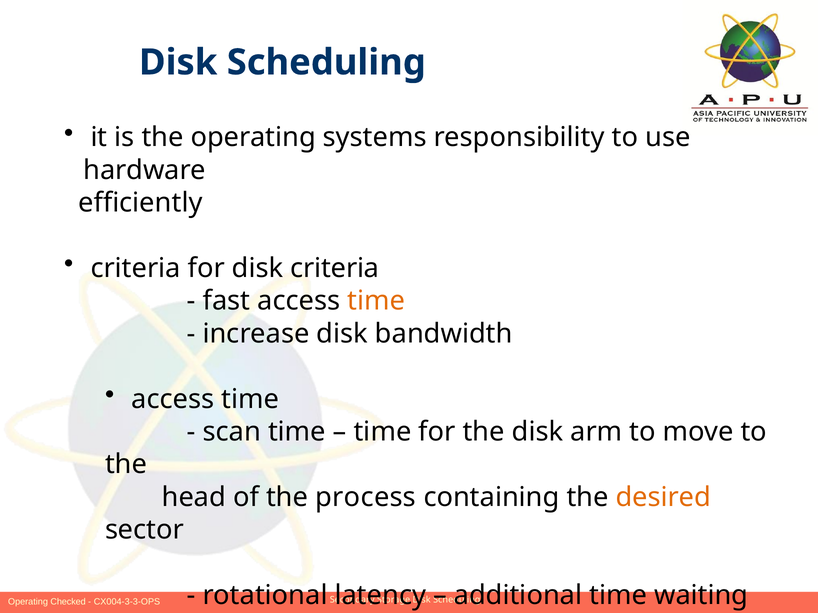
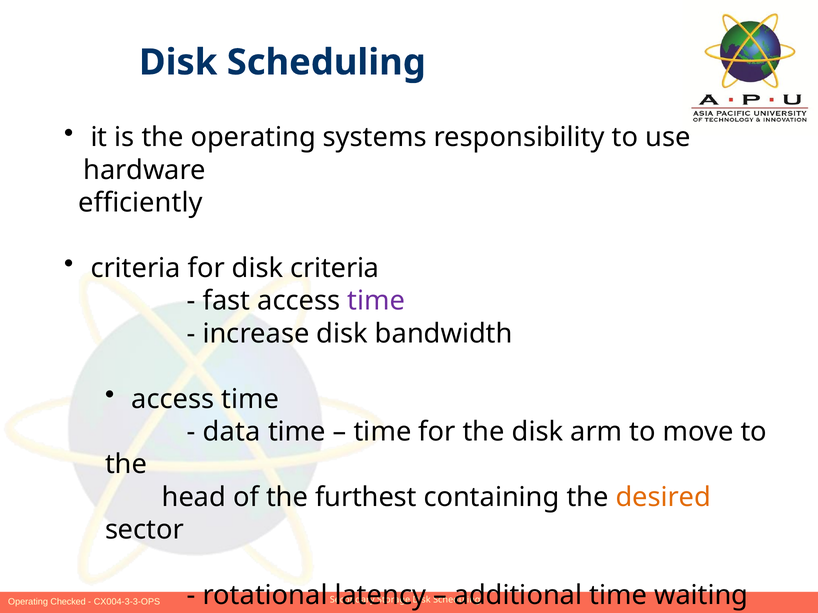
time colour: orange -> purple (376, 301)
scan: scan -> data (232, 432)
process: process -> furthest (366, 498)
